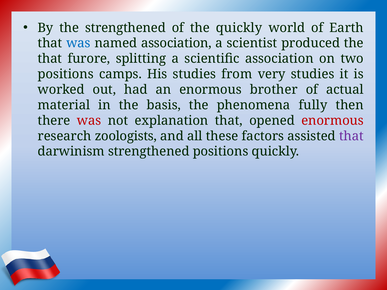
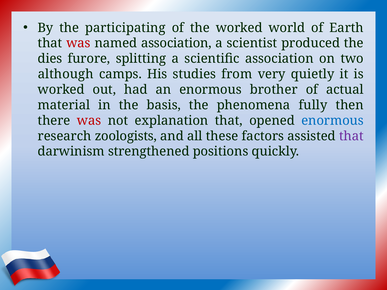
the strengthened: strengthened -> participating (125, 28)
the quickly: quickly -> worked (239, 28)
was colour: blue -> red (78, 43)
that: that -> dies (50, 59)
positions: positions -> although (66, 74)
very studies: studies -> quietly (313, 74)
enormous colour: red -> blue (333, 121)
